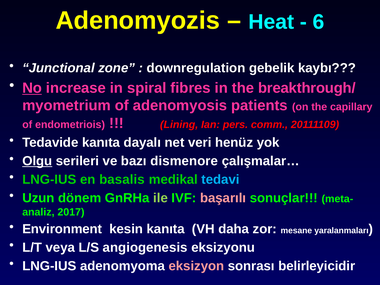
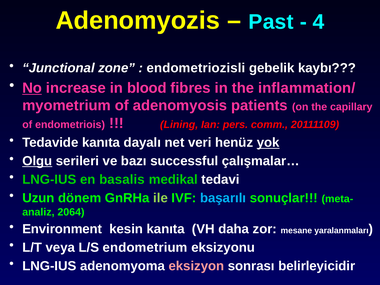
Heat: Heat -> Past (271, 22)
6: 6 -> 4 (319, 22)
downregulation: downregulation -> endometriozisli (196, 68)
spiral: spiral -> blood (147, 88)
breakthrough/: breakthrough/ -> inflammation/ (307, 88)
yok underline: none -> present (268, 143)
dismenore: dismenore -> successful (184, 161)
tedavi colour: light blue -> white (220, 179)
başarılı colour: pink -> light blue (223, 198)
2017: 2017 -> 2064 (71, 212)
angiogenesis: angiogenesis -> endometrium (145, 248)
